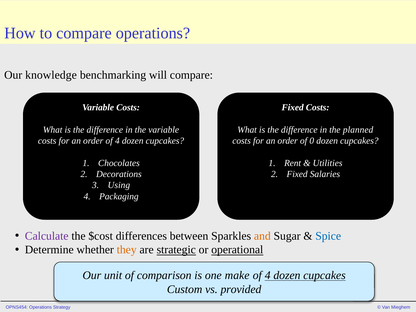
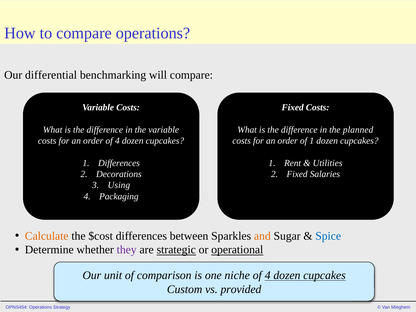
knowledge: knowledge -> differential (51, 75)
of 0: 0 -> 1 (312, 141)
Chocolates: Chocolates -> Differences (119, 163)
Calculate colour: purple -> orange (47, 236)
they colour: orange -> purple (127, 250)
make: make -> niche (237, 275)
